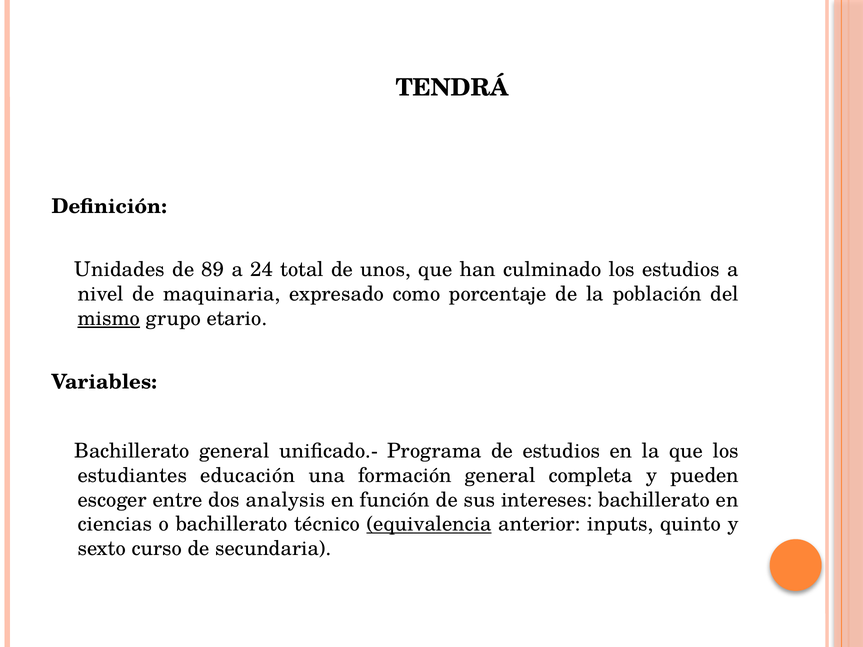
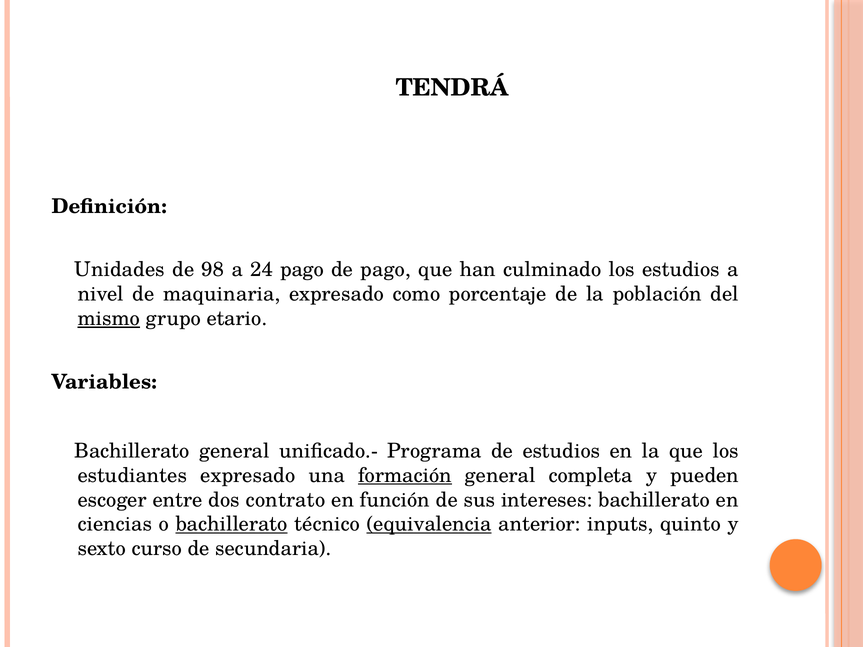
89: 89 -> 98 (213, 270)
24 total: total -> pago (302, 270)
de unos: unos -> pago (386, 270)
estudiantes educación: educación -> expresado (248, 476)
formación underline: none -> present (405, 476)
analysis: analysis -> contrato (286, 500)
bachillerato underline: none -> present (232, 524)
